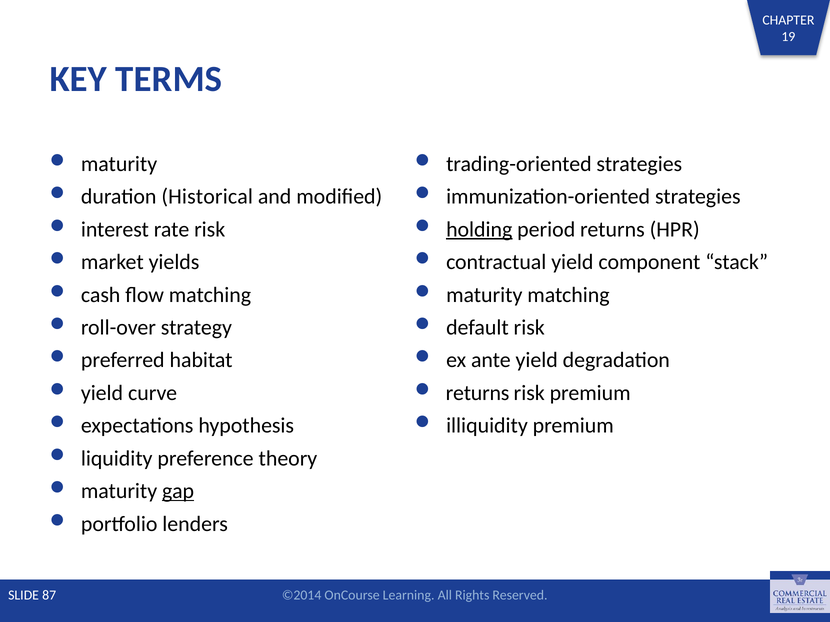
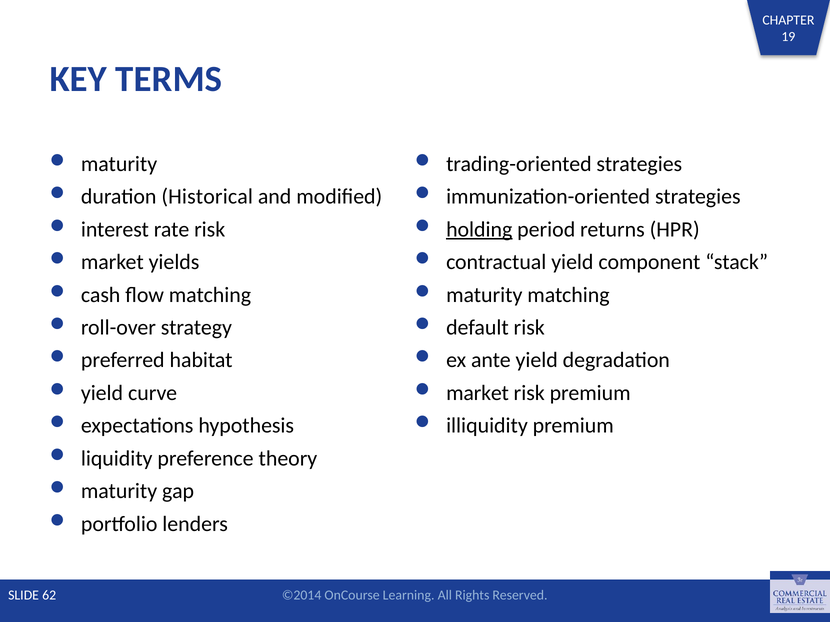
returns: returns -> market (478, 393)
gap underline: present -> none (178, 491)
87: 87 -> 62 (49, 596)
